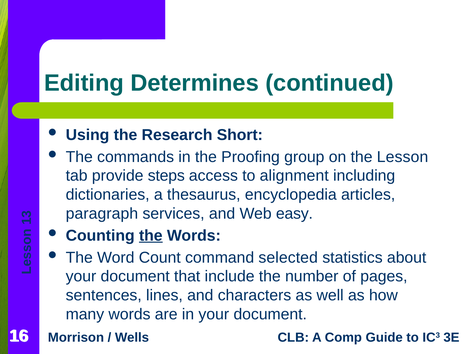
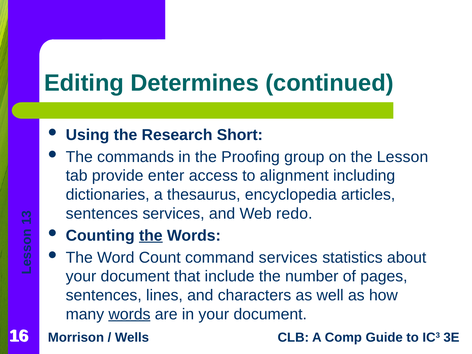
steps: steps -> enter (166, 176)
paragraph: paragraph -> sentences (102, 214)
easy: easy -> redo (294, 214)
command selected: selected -> services (288, 258)
words underline: none -> present (129, 314)
